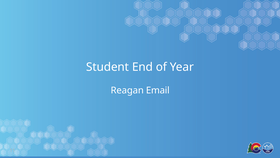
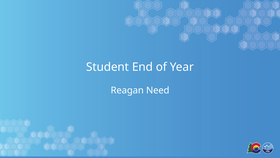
Email: Email -> Need (158, 90)
